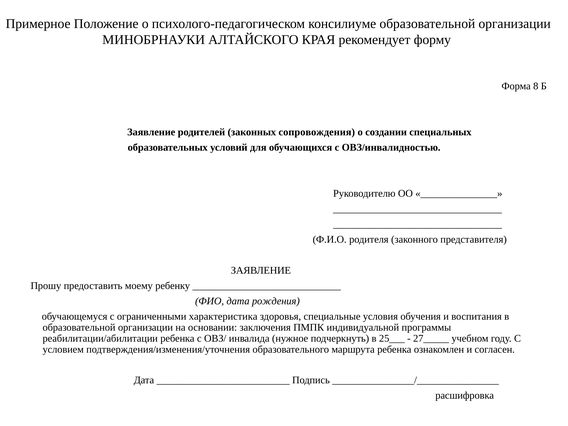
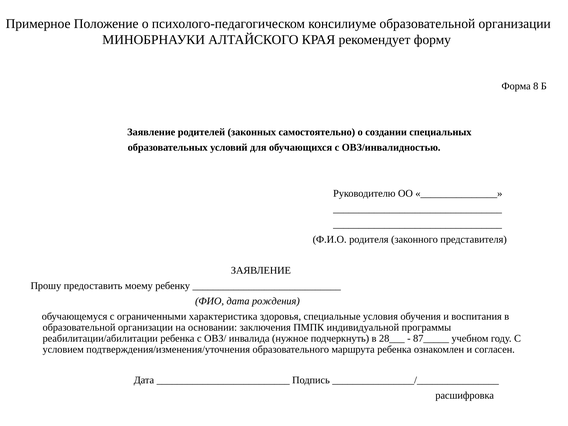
сопровождения: сопровождения -> самостоятельно (317, 132)
25___: 25___ -> 28___ (392, 338)
27_____: 27_____ -> 87_____ (431, 338)
